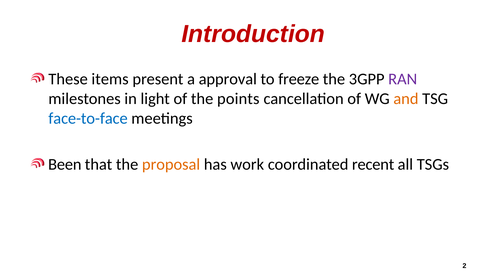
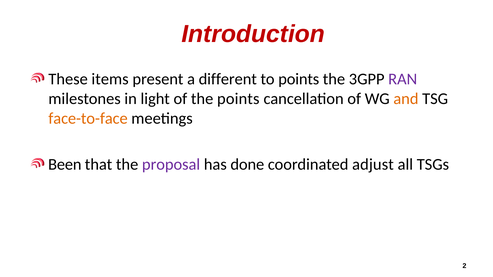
approval: approval -> different (228, 79)
to freeze: freeze -> points (299, 79)
face-to-face colour: blue -> orange (88, 119)
proposal colour: orange -> purple (171, 165)
work: work -> done (247, 165)
recent: recent -> adjust (373, 165)
